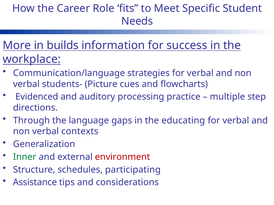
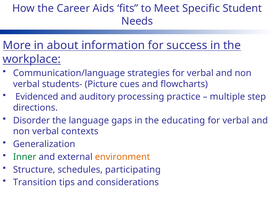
Role: Role -> Aids (104, 8)
builds: builds -> about (63, 46)
Through: Through -> Disorder (31, 121)
environment colour: red -> orange (122, 157)
Assistance: Assistance -> Transition (35, 183)
